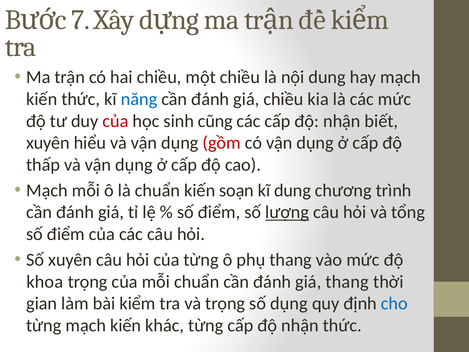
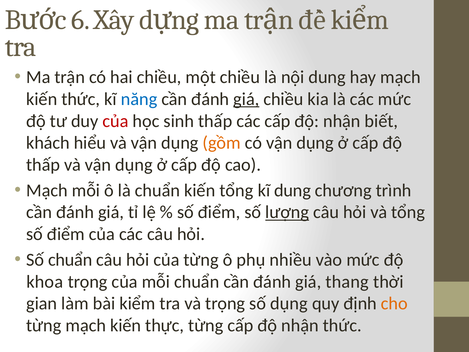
7: 7 -> 6 (81, 20)
giá underline: none -> present (246, 99)
sinh cũng: cũng -> thấp (215, 121)
xuyên: xuyên -> khách (48, 143)
gồm colour: red -> orange (222, 143)
kiến soạn: soạn -> tổng (236, 190)
Số xuyên: xuyên -> chuẩn (70, 260)
phụ thang: thang -> nhiều (291, 260)
cho colour: blue -> orange (394, 303)
khác: khác -> thực (165, 325)
